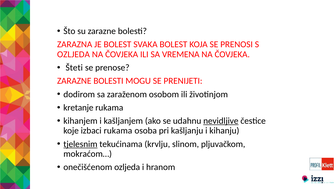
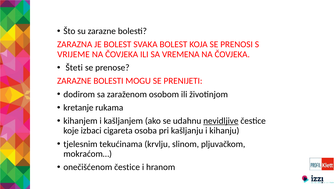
OZLJEDA: OZLJEDA -> VRIJEME (73, 54)
izbaci rukama: rukama -> cigareta (118, 131)
tjelesnim underline: present -> none (80, 144)
onečišćenom ozljeda: ozljeda -> čestice (127, 167)
